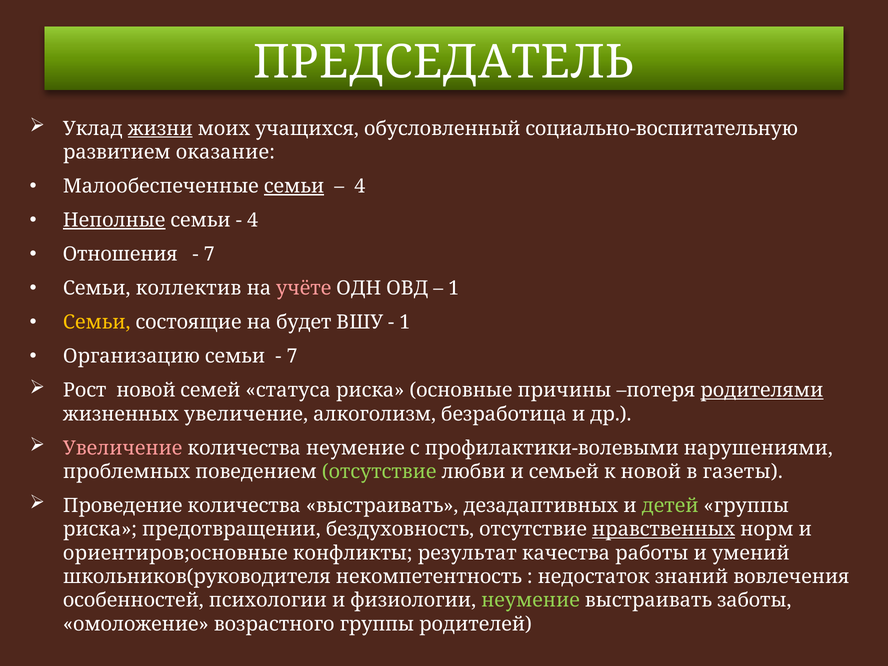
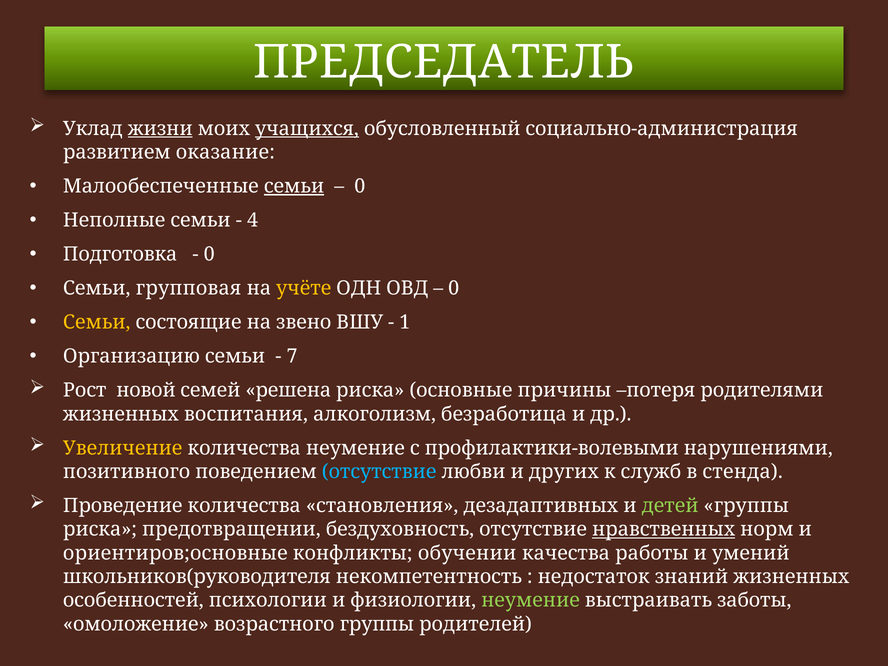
учащихся underline: none -> present (307, 129)
социально-воспитательную: социально-воспитательную -> социально-администрация (662, 129)
4: 4 -> 0 (360, 186)
Неполные underline: present -> none (114, 220)
Отношения: Отношения -> Подготовка (120, 254)
7: 7 -> 0 (209, 254)
коллектив: коллектив -> групповая (188, 288)
учёте colour: pink -> yellow (304, 288)
1: 1 -> 0 (454, 288)
будет: будет -> звено (304, 322)
статуса: статуса -> решена (288, 390)
родителями underline: present -> none (762, 390)
жизненных увеличение: увеличение -> воспитания (246, 414)
Увеличение colour: pink -> yellow (123, 448)
проблемных: проблемных -> позитивного (127, 472)
отсутствие colour: light green -> light blue (379, 472)
семьей: семьей -> других (564, 472)
к новой: новой -> служб (651, 472)
газеты: газеты -> стенда (743, 472)
количества выстраивать: выстраивать -> становления (382, 506)
результат: результат -> обучении (467, 553)
знаний вовлечения: вовлечения -> жизненных (791, 577)
